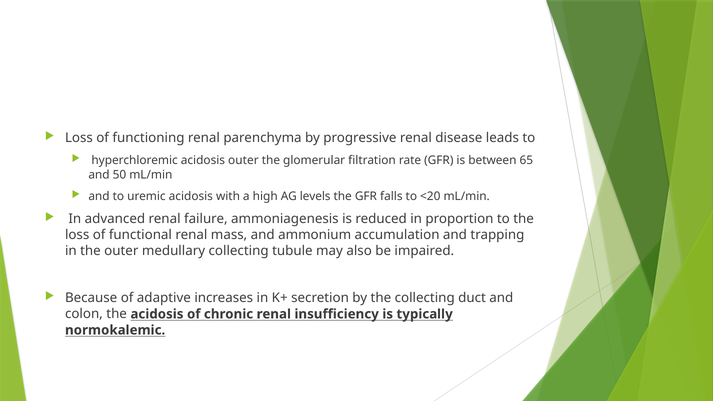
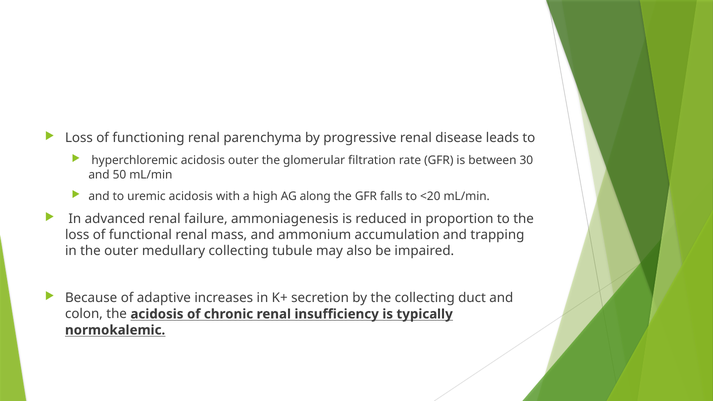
65: 65 -> 30 (526, 160)
levels: levels -> along (315, 196)
